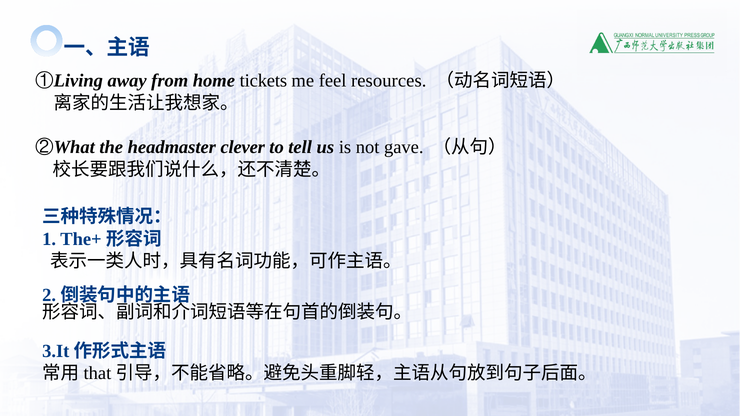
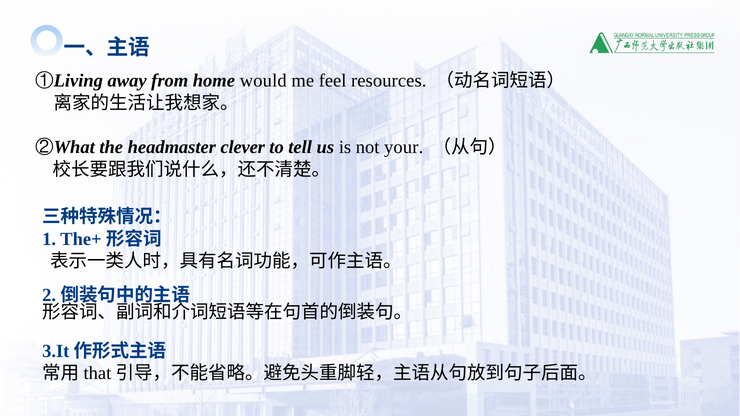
tickets: tickets -> would (263, 81)
gave: gave -> your (404, 147)
